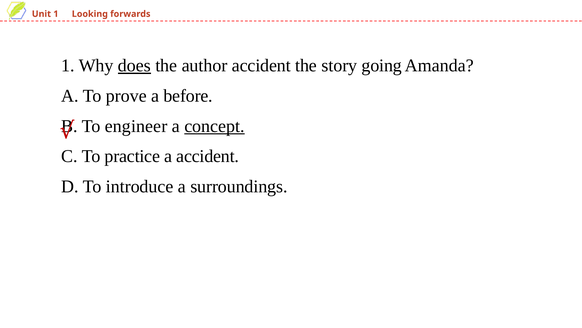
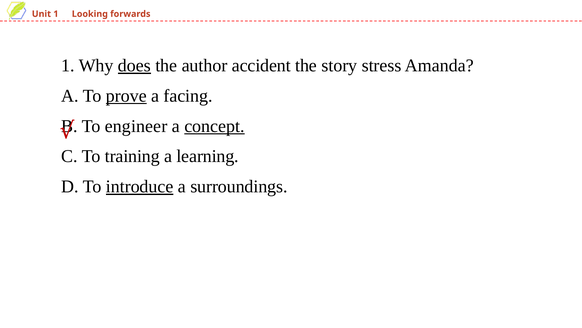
going: going -> stress (382, 65)
prove underline: none -> present (126, 96)
before: before -> facing (188, 96)
practice: practice -> training (132, 156)
a accident: accident -> learning (208, 156)
introduce underline: none -> present (140, 186)
